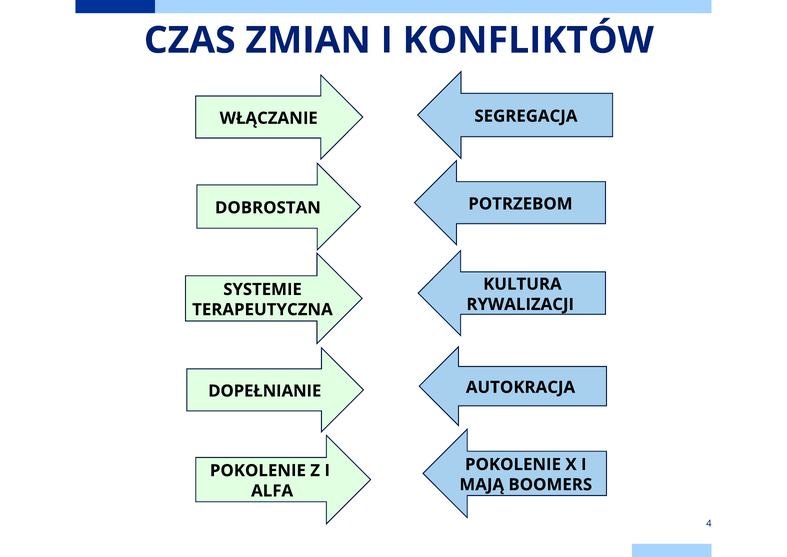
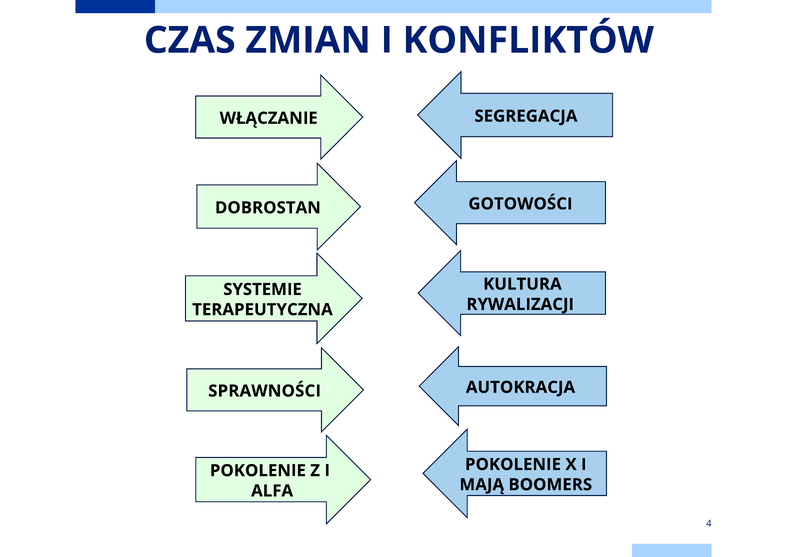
POTRZEBOM: POTRZEBOM -> GOTOWOŚCI (520, 204)
DOPEŁNIANIE: DOPEŁNIANIE -> SPRAWNOŚCI (265, 391)
